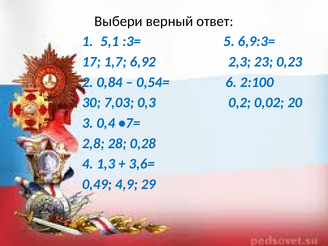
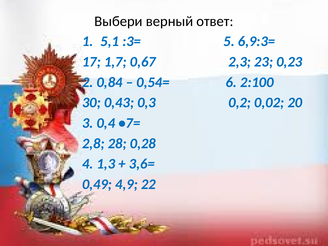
6,92: 6,92 -> 0,67 (143, 62)
7,03: 7,03 -> 0,43 (119, 103)
29: 29 -> 22 (148, 184)
